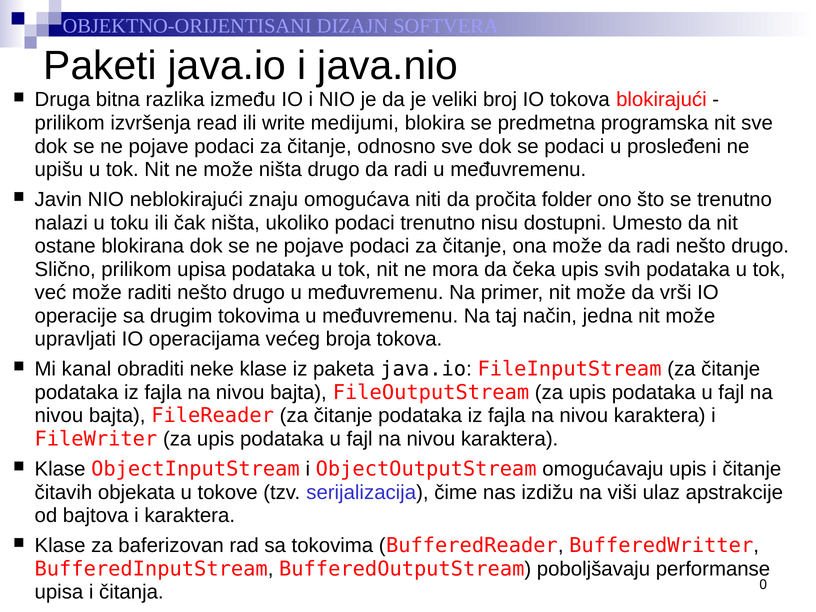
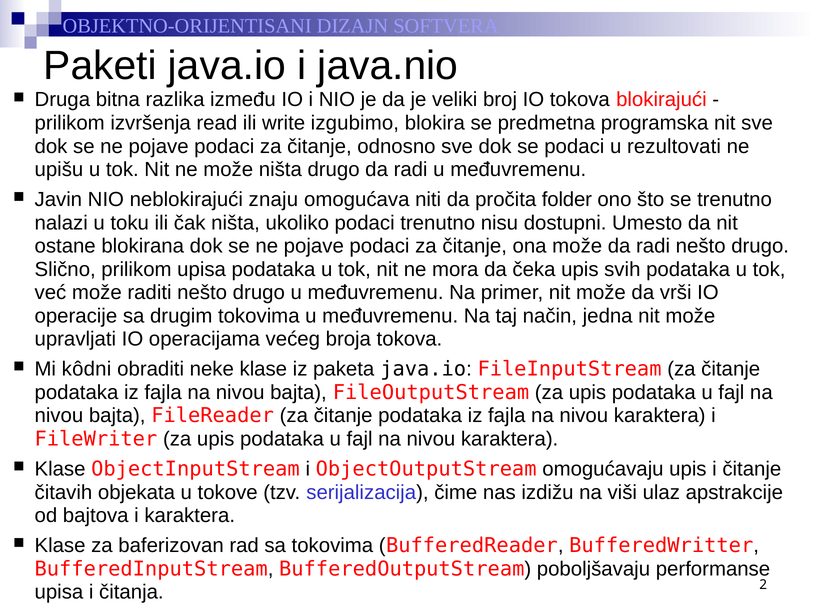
medijumi: medijumi -> izgubimo (355, 123)
prosleđeni: prosleđeni -> rezultovati (674, 146)
kanal: kanal -> kôdni (87, 369)
0: 0 -> 2 (763, 585)
